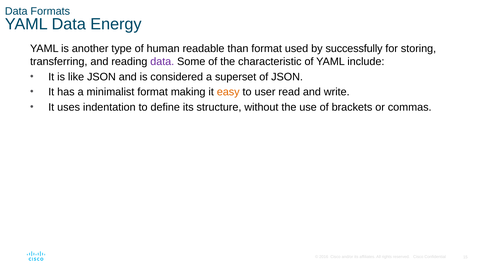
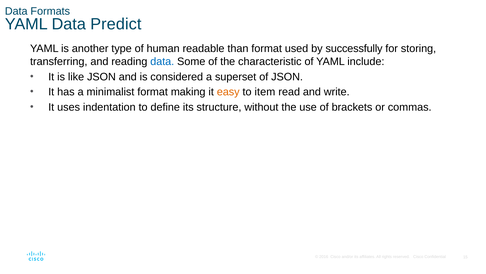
Energy: Energy -> Predict (116, 24)
data colour: purple -> blue (162, 62)
user: user -> item (265, 92)
